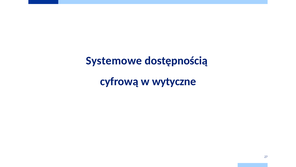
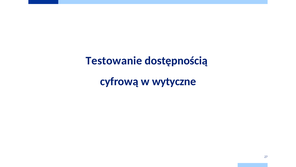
Systemowe: Systemowe -> Testowanie (114, 61)
